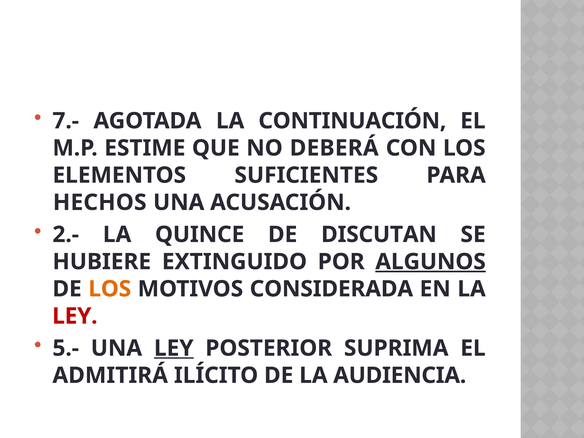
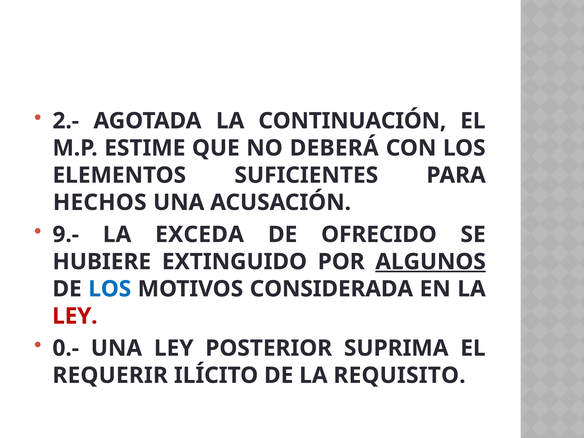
7.-: 7.- -> 2.- (66, 121)
2.-: 2.- -> 9.- (66, 235)
QUINCE: QUINCE -> EXCEDA (199, 235)
DISCUTAN: DISCUTAN -> OFRECIDO (379, 235)
LOS colour: orange -> blue (110, 289)
5.-: 5.- -> 0.- (66, 348)
LEY underline: present -> none (174, 348)
ADMITIRÁ: ADMITIRÁ -> REQUERIR (110, 375)
AUDIENCIA: AUDIENCIA -> REQUISITO (400, 375)
